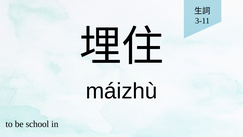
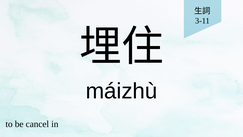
school: school -> cancel (37, 124)
